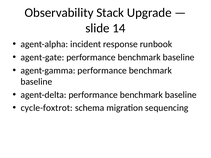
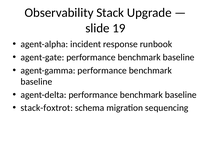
14: 14 -> 19 (119, 28)
cycle-foxtrot: cycle-foxtrot -> stack-foxtrot (47, 108)
